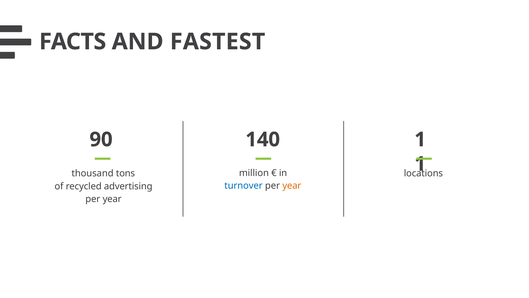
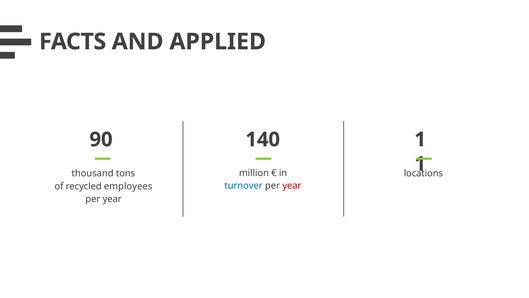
FASTEST: FASTEST -> APPLIED (218, 42)
year colour: orange -> red (292, 186)
advertising: advertising -> employees (128, 186)
